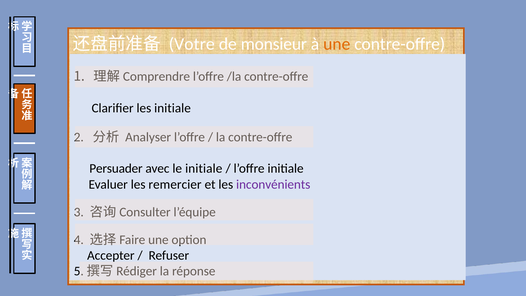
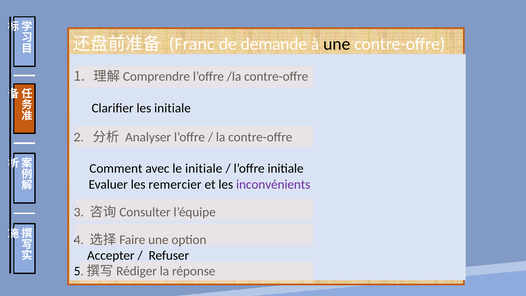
Votre: Votre -> Franc (192, 44)
monsieur: monsieur -> demande (274, 44)
une colour: orange -> black (337, 44)
Persuader: Persuader -> Comment (116, 169)
